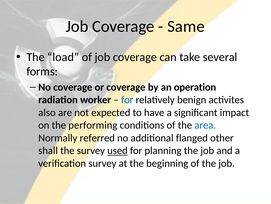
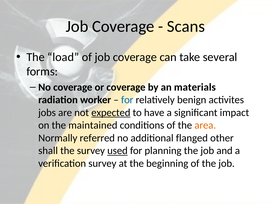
Same: Same -> Scans (186, 26)
operation: operation -> materials (195, 87)
also: also -> jobs (47, 112)
expected underline: none -> present (111, 112)
performing: performing -> maintained (93, 125)
area colour: blue -> orange (205, 125)
